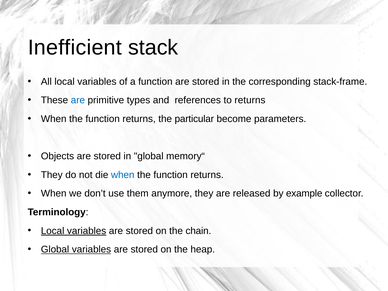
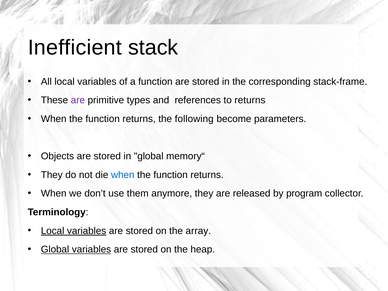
are colour: blue -> purple (78, 100)
particular: particular -> following (194, 119)
example: example -> program (304, 193)
chain: chain -> array (198, 231)
